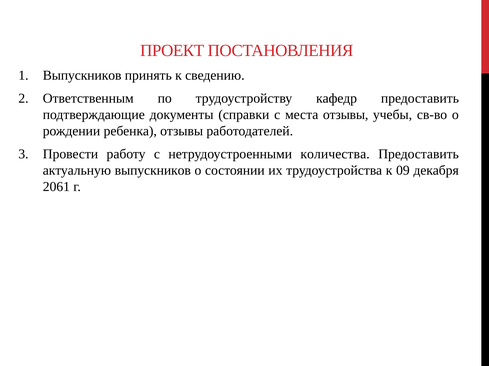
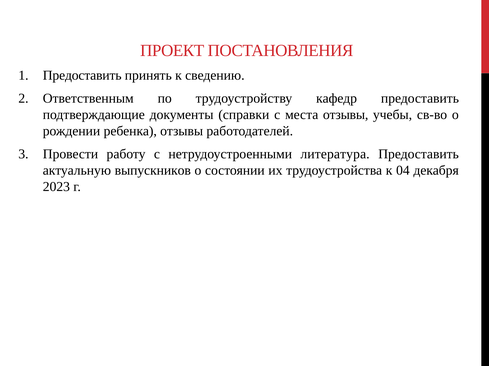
Выпускников: Выпускников -> Предоставить (82, 76)
количества: количества -> литература (335, 154)
09: 09 -> 04 (403, 171)
2061: 2061 -> 2023 (56, 187)
